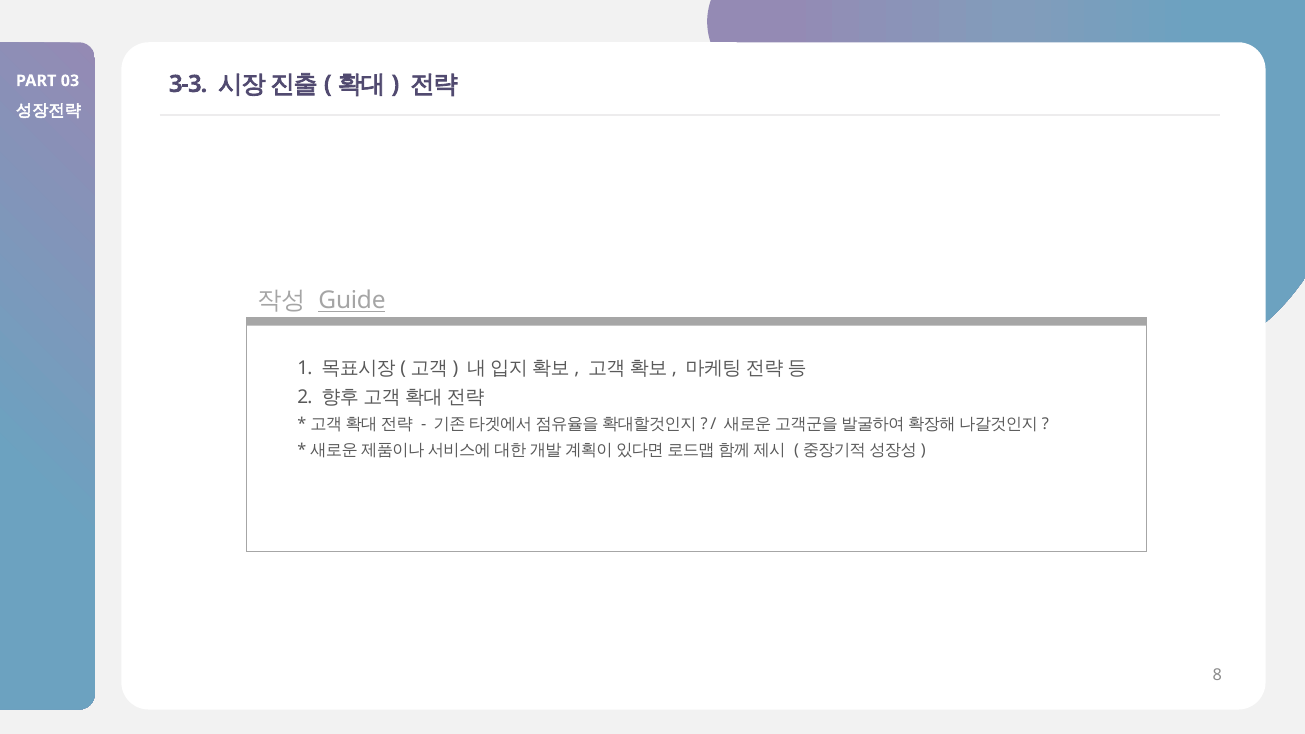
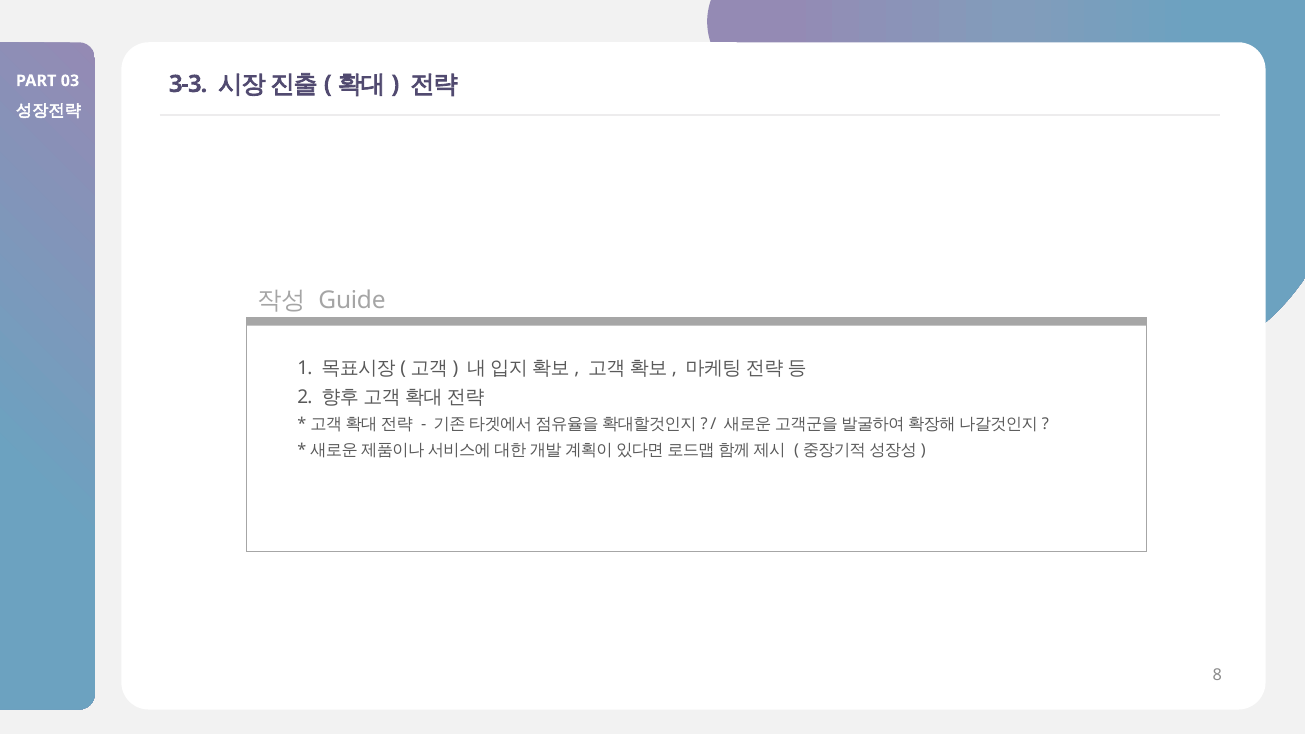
Guide underline: present -> none (352, 301)
